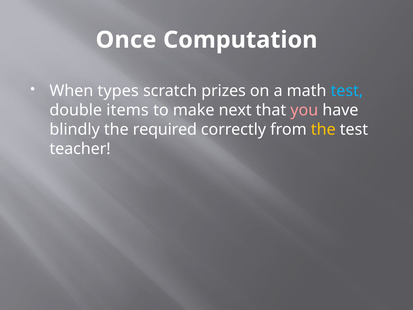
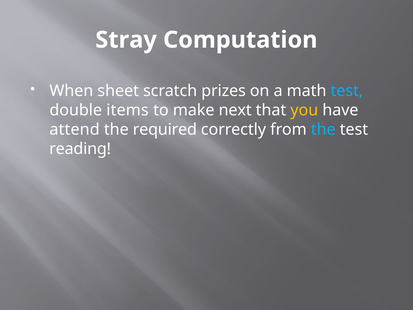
Once: Once -> Stray (126, 40)
types: types -> sheet (118, 91)
you colour: pink -> yellow (304, 110)
blindly: blindly -> attend (75, 130)
the colour: yellow -> light blue (323, 130)
teacher: teacher -> reading (80, 149)
